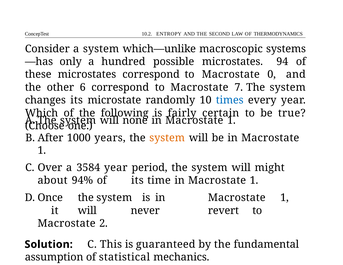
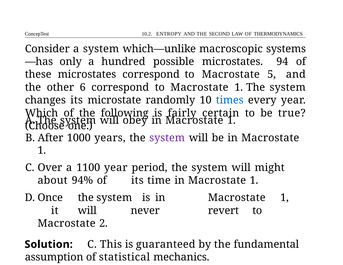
0: 0 -> 5 (272, 74)
to Macrostate 7: 7 -> 1 (239, 87)
none: none -> obey (135, 121)
system colour: orange -> purple (167, 138)
3584: 3584 -> 1100 (88, 168)
